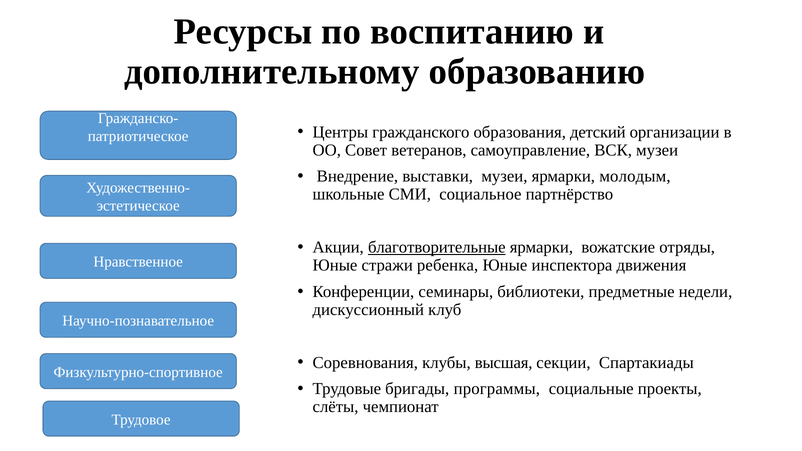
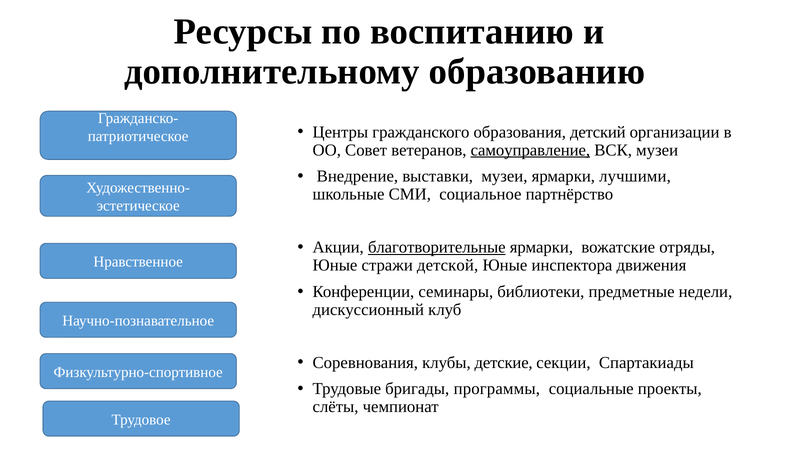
самоуправление underline: none -> present (530, 150)
молодым: молодым -> лучшими (635, 176)
ребенка: ребенка -> детской (448, 265)
высшая: высшая -> детские (504, 363)
